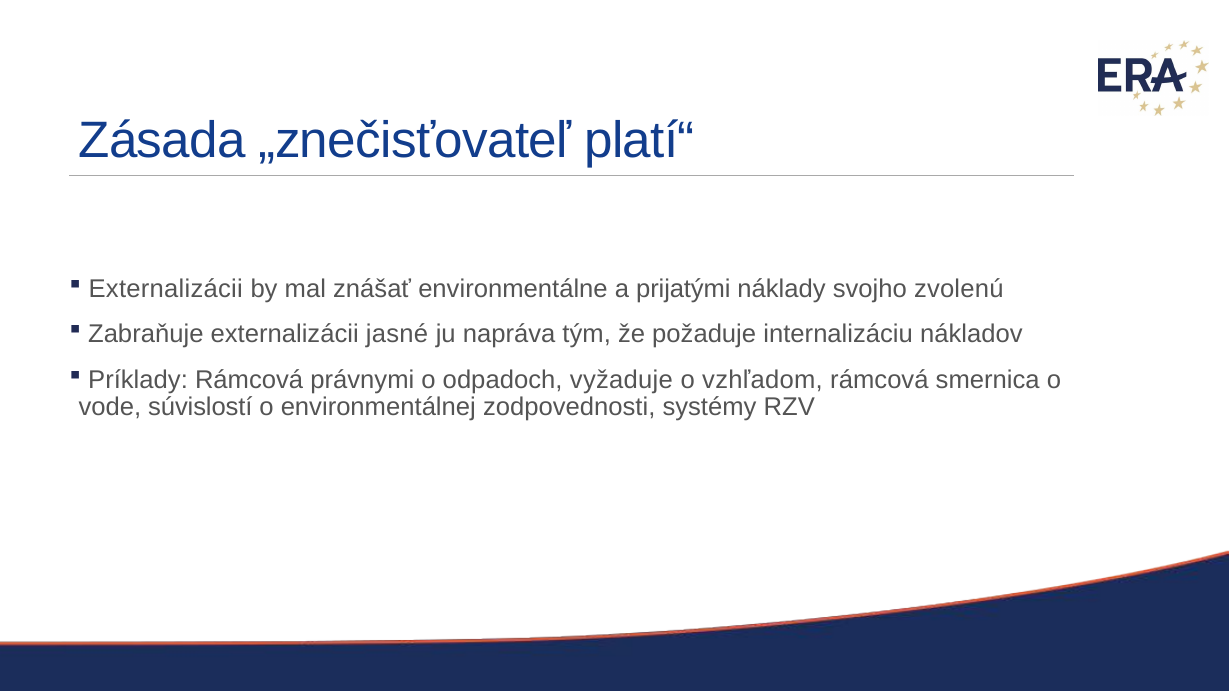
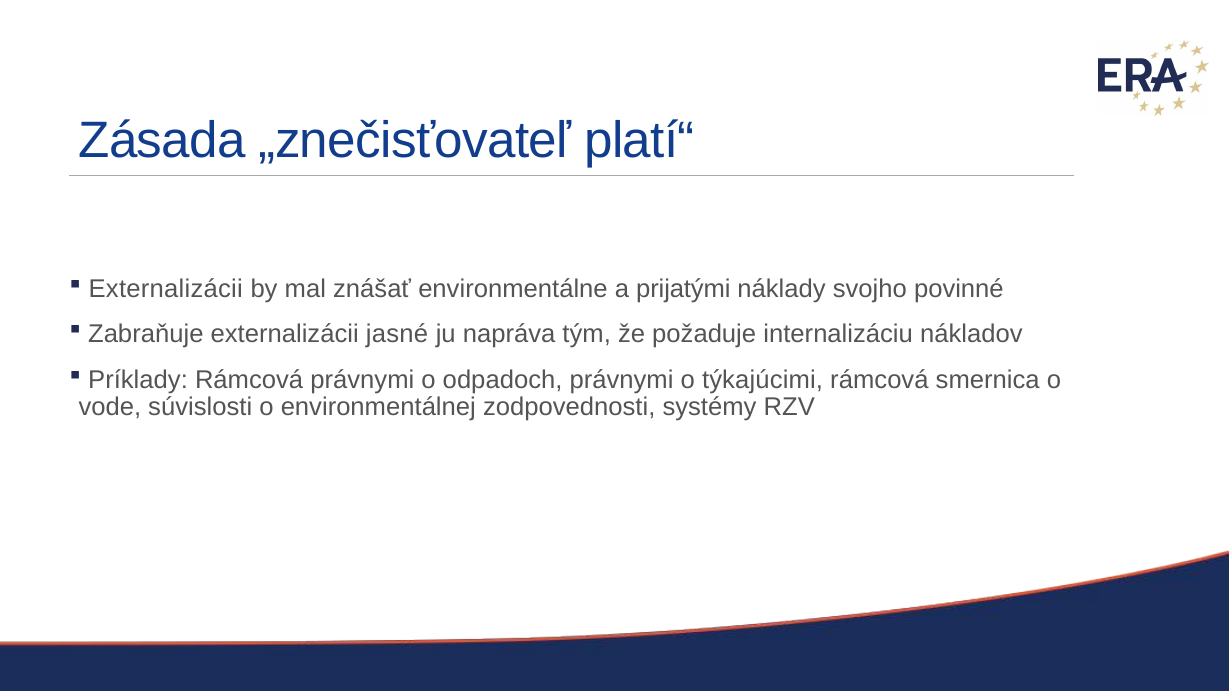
zvolenú: zvolenú -> povinné (959, 289)
odpadoch vyžaduje: vyžaduje -> právnymi (622, 380)
vzhľadom: vzhľadom -> týkajúcimi (763, 380)
súvislostí: súvislostí -> súvislosti (200, 408)
